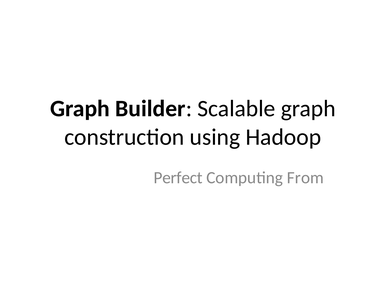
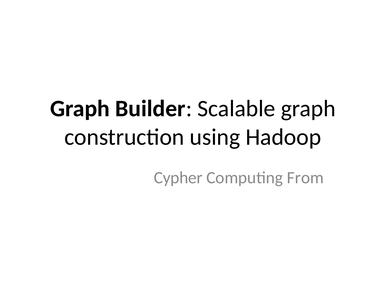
Perfect: Perfect -> Cypher (178, 177)
